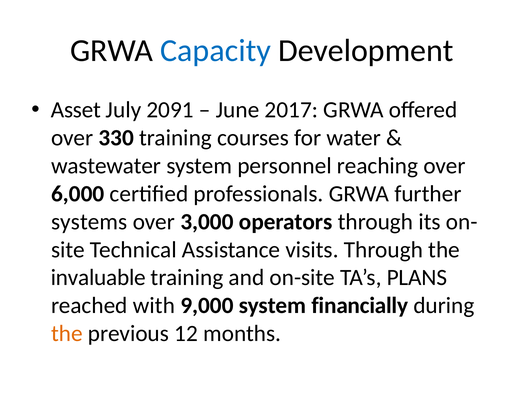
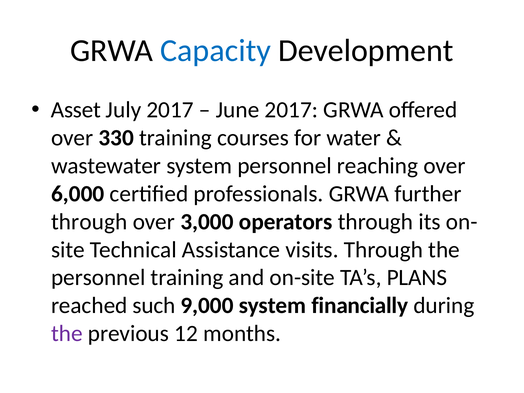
July 2091: 2091 -> 2017 (170, 110)
systems: systems -> through (89, 222)
invaluable: invaluable -> personnel (98, 278)
with: with -> such (154, 306)
the colour: orange -> purple (67, 334)
